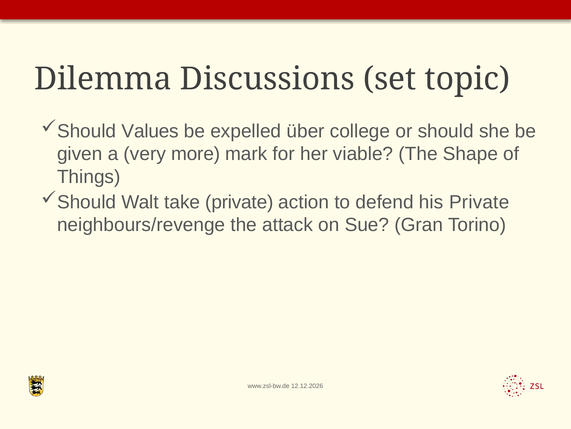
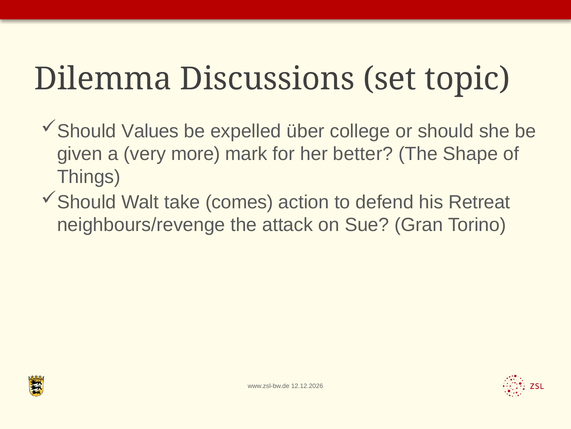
viable: viable -> better (363, 154)
take private: private -> comes (239, 202)
his Private: Private -> Retreat (479, 202)
